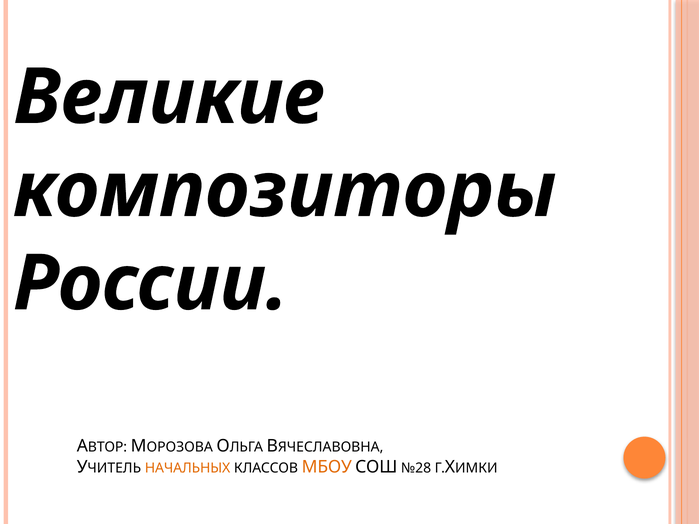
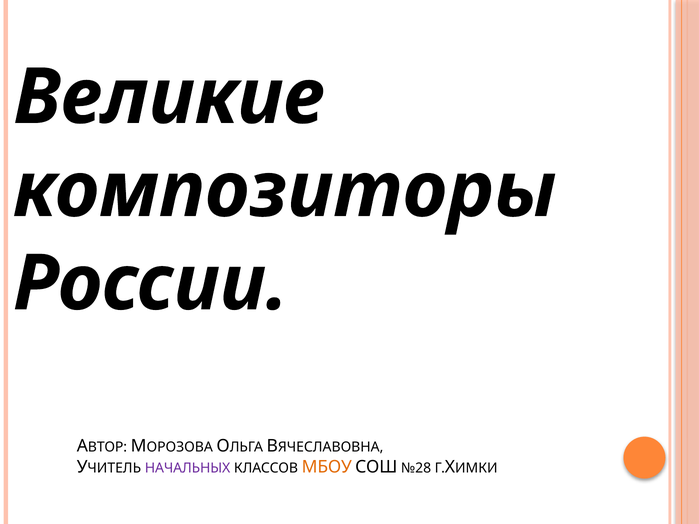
НАЧАЛЬНЫХ colour: orange -> purple (188, 468)
